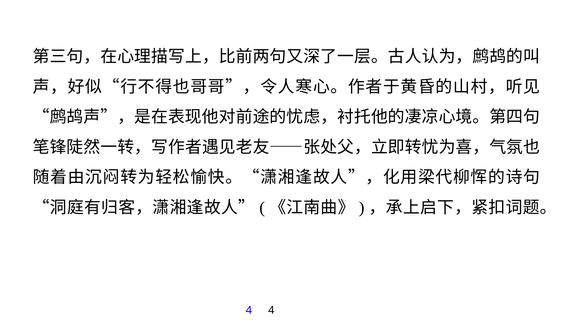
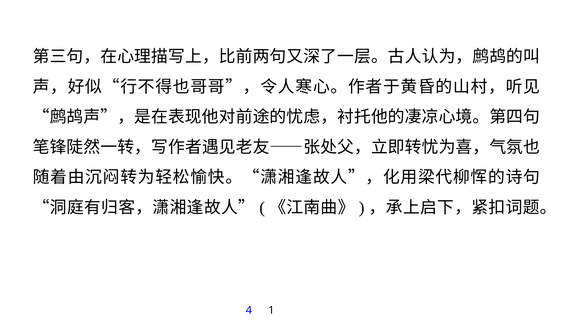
4 4: 4 -> 1 (271, 310)
